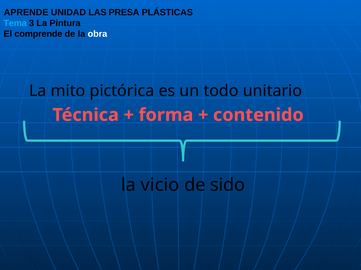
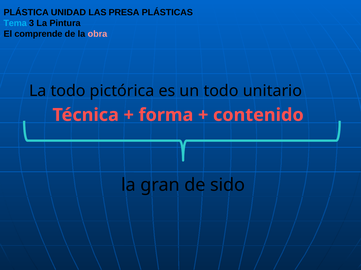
APRENDE: APRENDE -> PLÁSTICA (26, 12)
obra colour: white -> pink (97, 34)
La mito: mito -> todo (68, 91)
vicio: vicio -> gran (160, 186)
